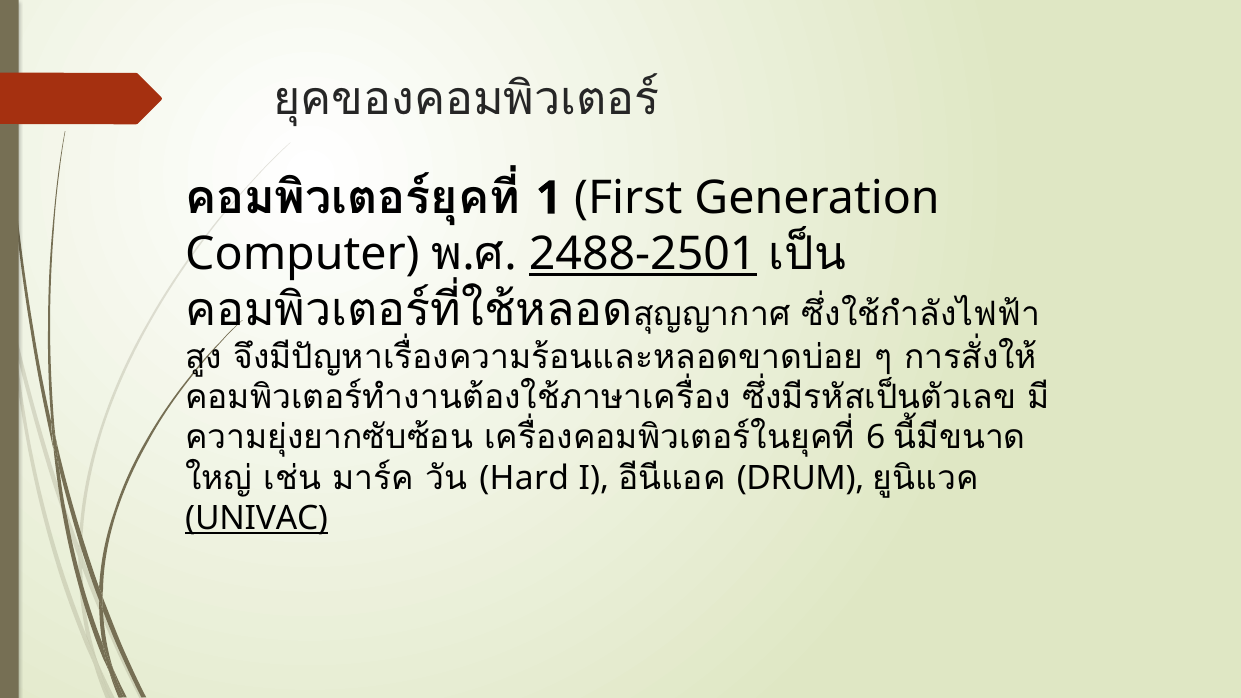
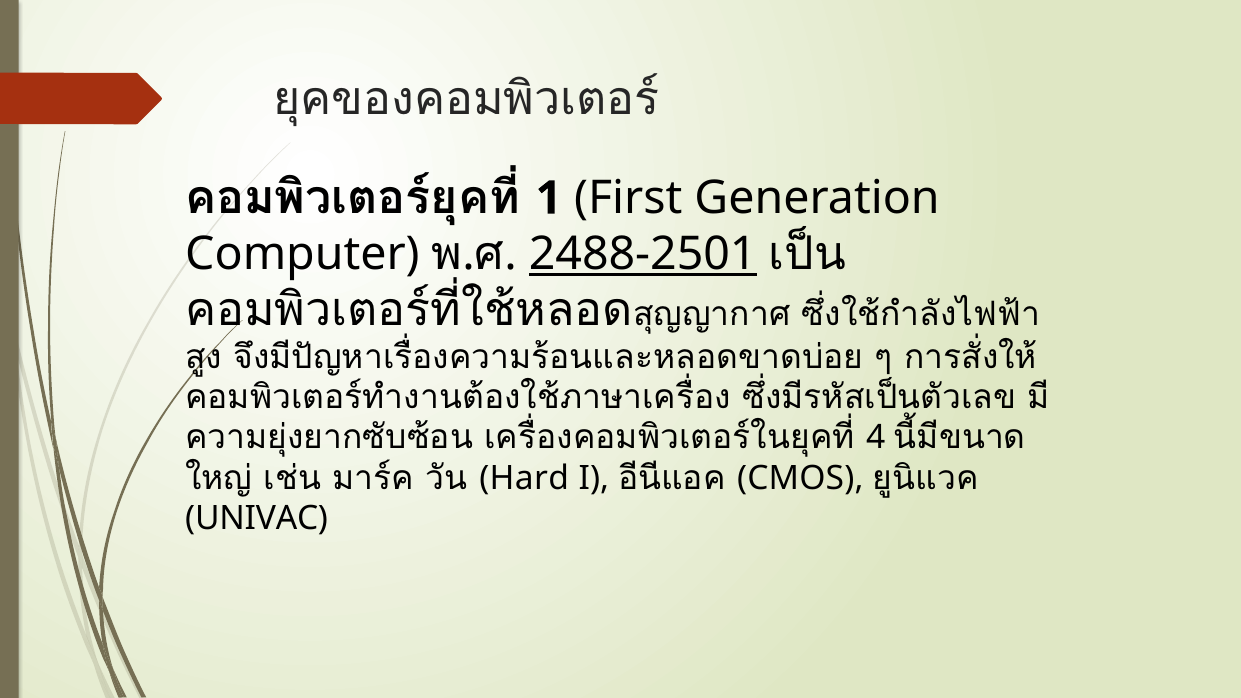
6: 6 -> 4 (876, 438)
DRUM: DRUM -> CMOS (800, 478)
UNIVAC underline: present -> none (257, 518)
